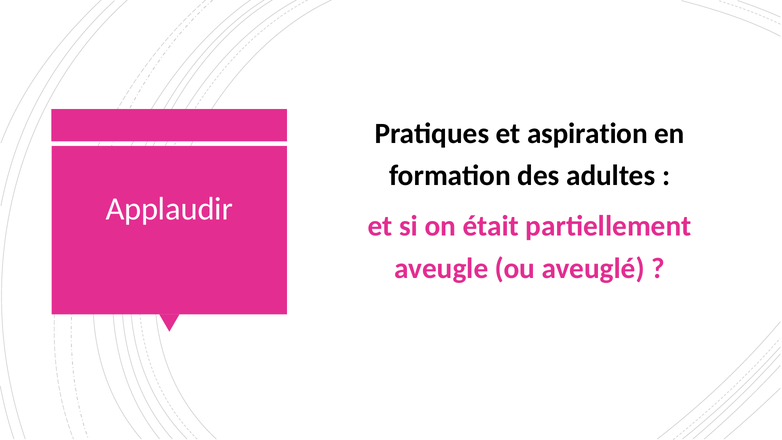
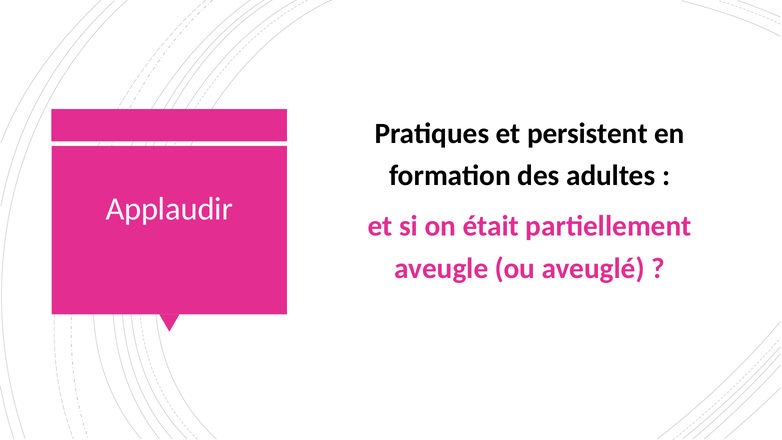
aspiration: aspiration -> persistent (587, 133)
